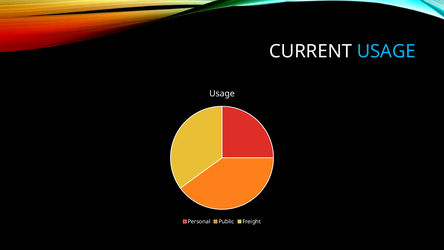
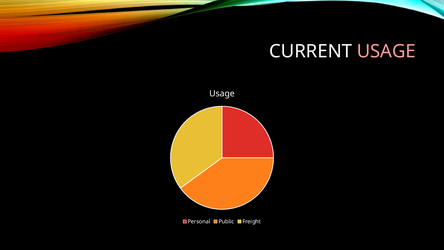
USAGE colour: light blue -> pink (386, 51)
